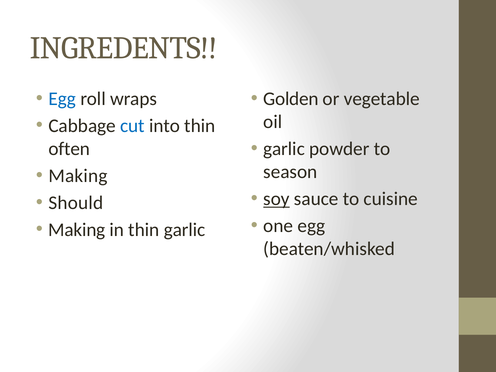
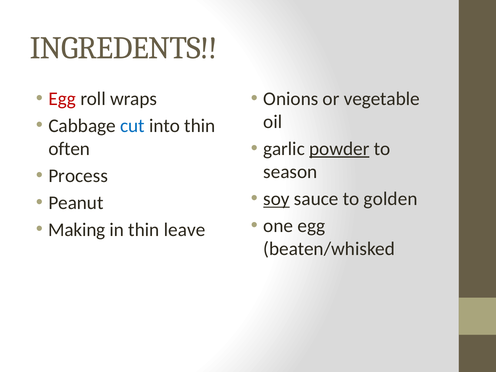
Egg colour: blue -> red (62, 99)
Golden: Golden -> Onions (291, 99)
powder underline: none -> present (339, 149)
Making: Making -> Process (78, 176)
cuisine: cuisine -> golden (391, 199)
Should: Should -> Peanut (76, 203)
thin garlic: garlic -> leave (184, 230)
